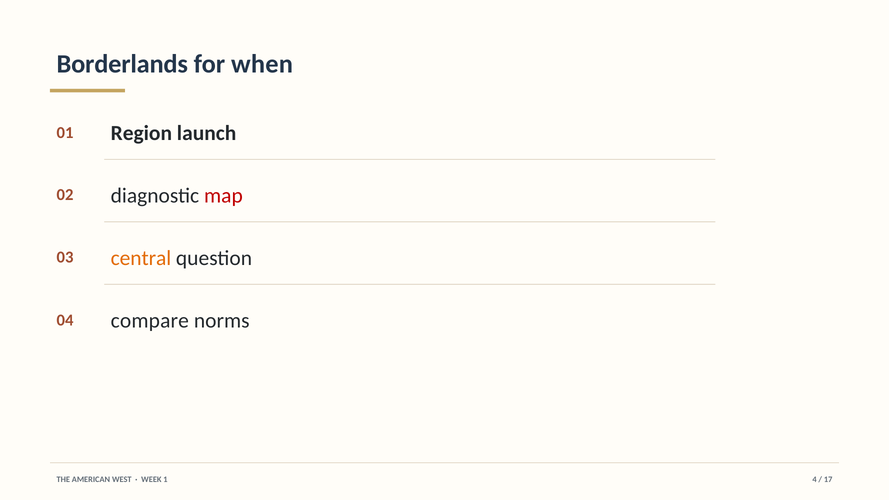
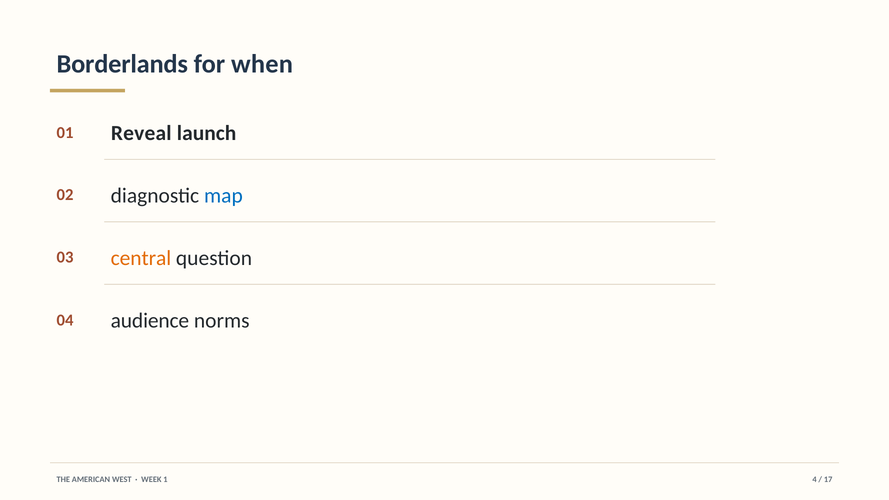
Region: Region -> Reveal (141, 133)
map colour: red -> blue (223, 196)
compare: compare -> audience (150, 321)
